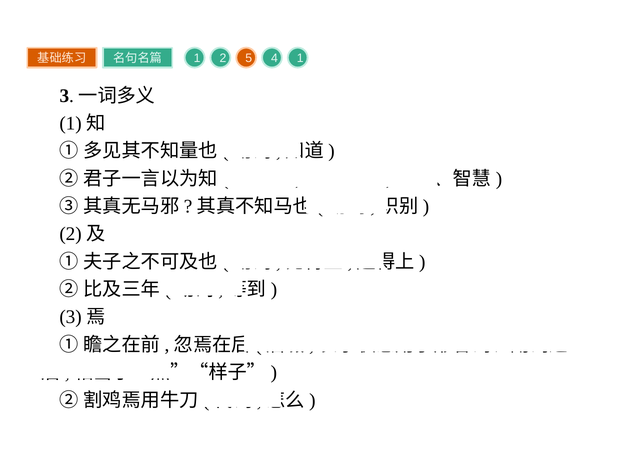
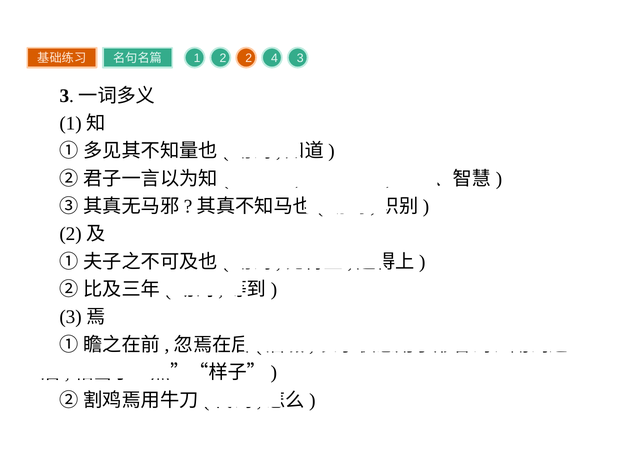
2 5: 5 -> 2 (249, 58)
4 1: 1 -> 3 (300, 58)
